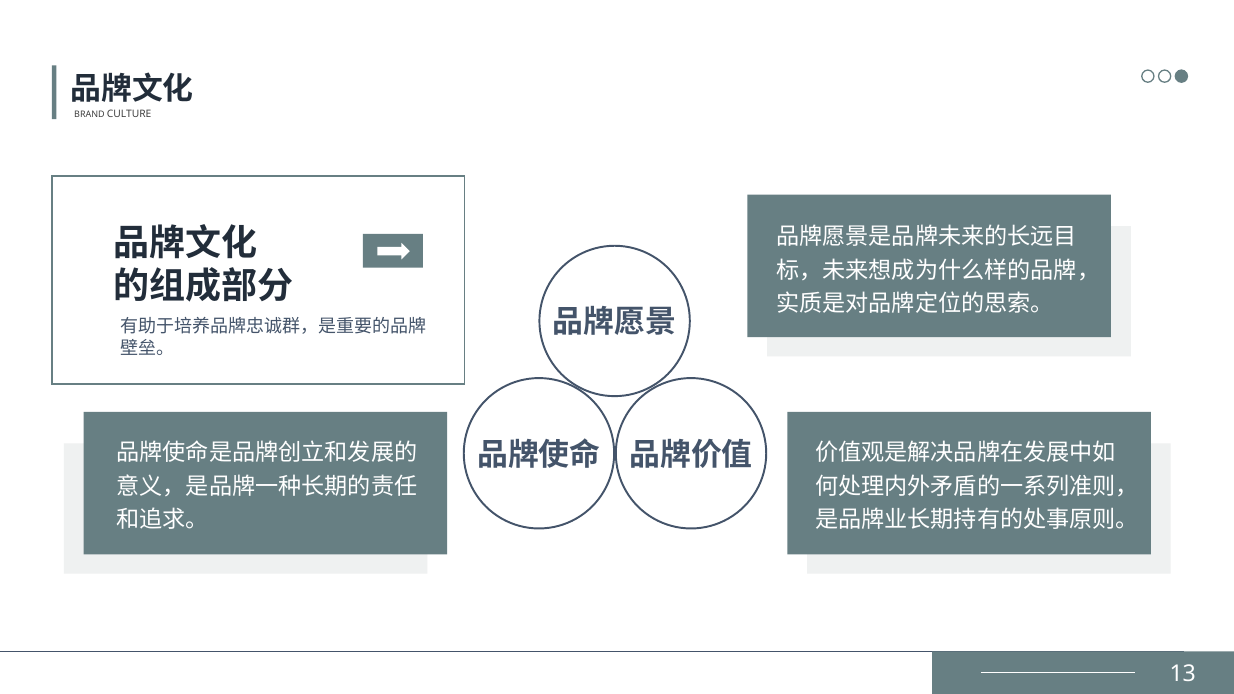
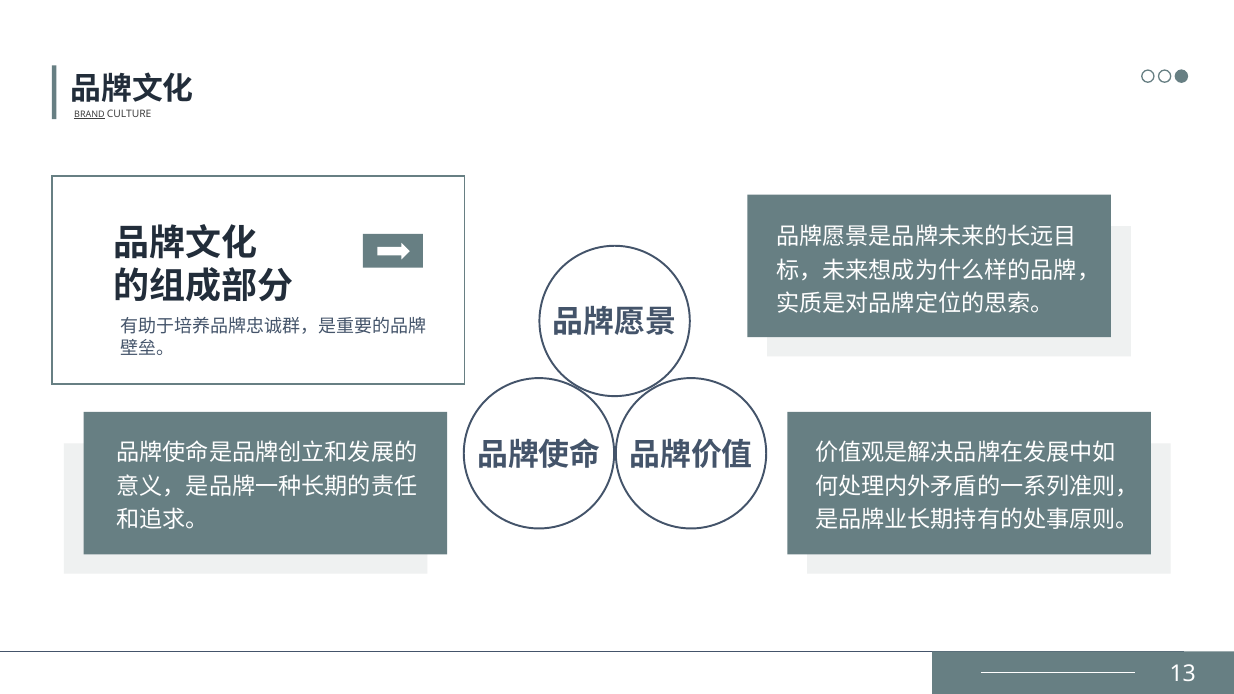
BRAND underline: none -> present (89, 114)
